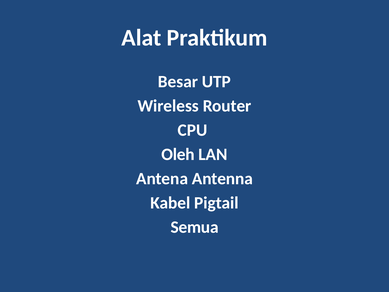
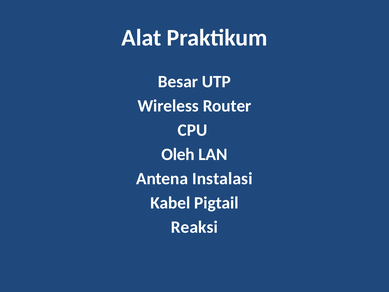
Antenna: Antenna -> Instalasi (222, 178)
Semua: Semua -> Reaksi (194, 227)
